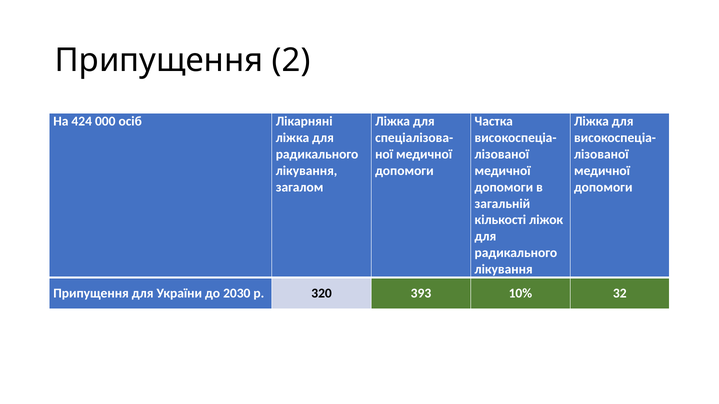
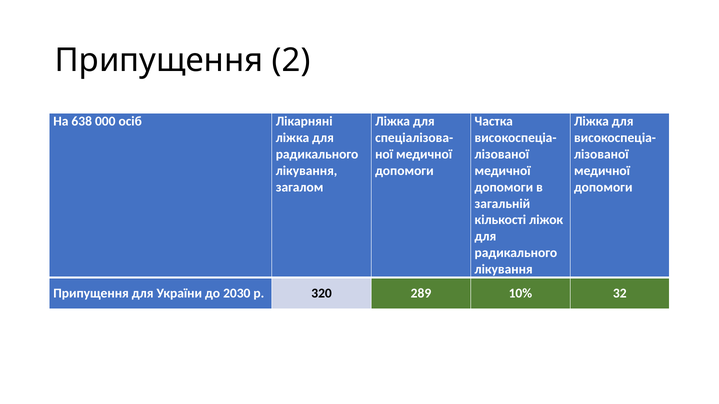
424: 424 -> 638 (82, 122)
393: 393 -> 289 (421, 293)
